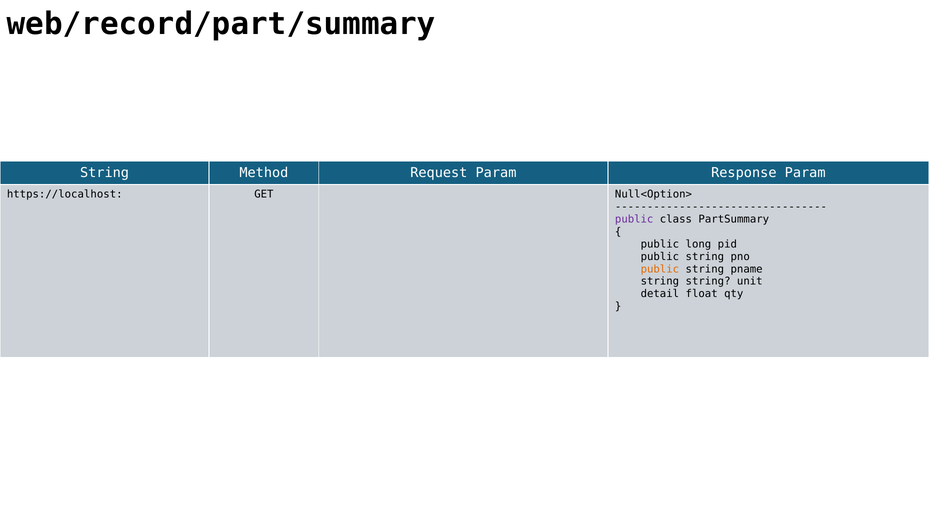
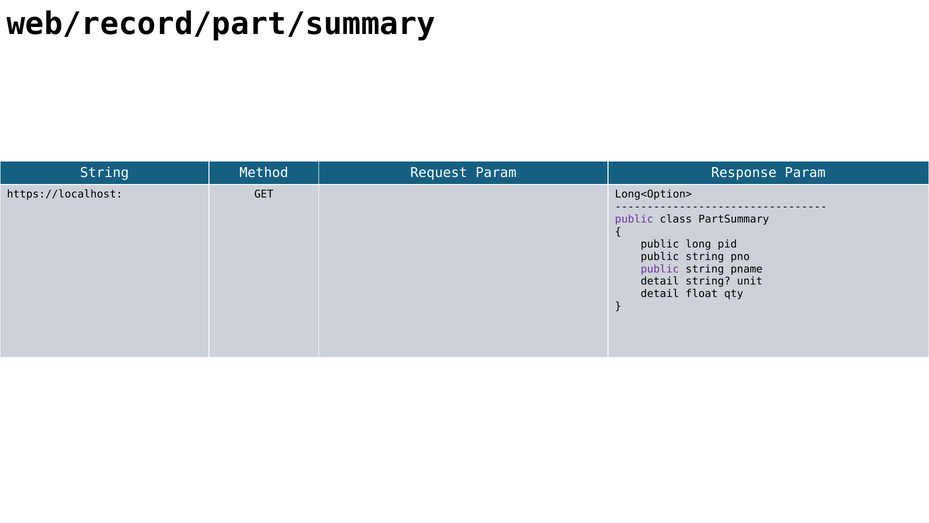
Null<Option>: Null<Option> -> Long<Option> (653, 194)
public colour: orange -> purple (660, 269)
string: string -> detail (660, 281)
